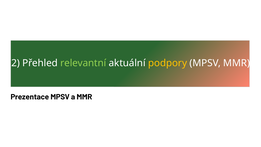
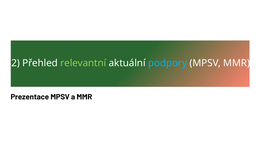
podpory colour: yellow -> light blue (168, 63)
